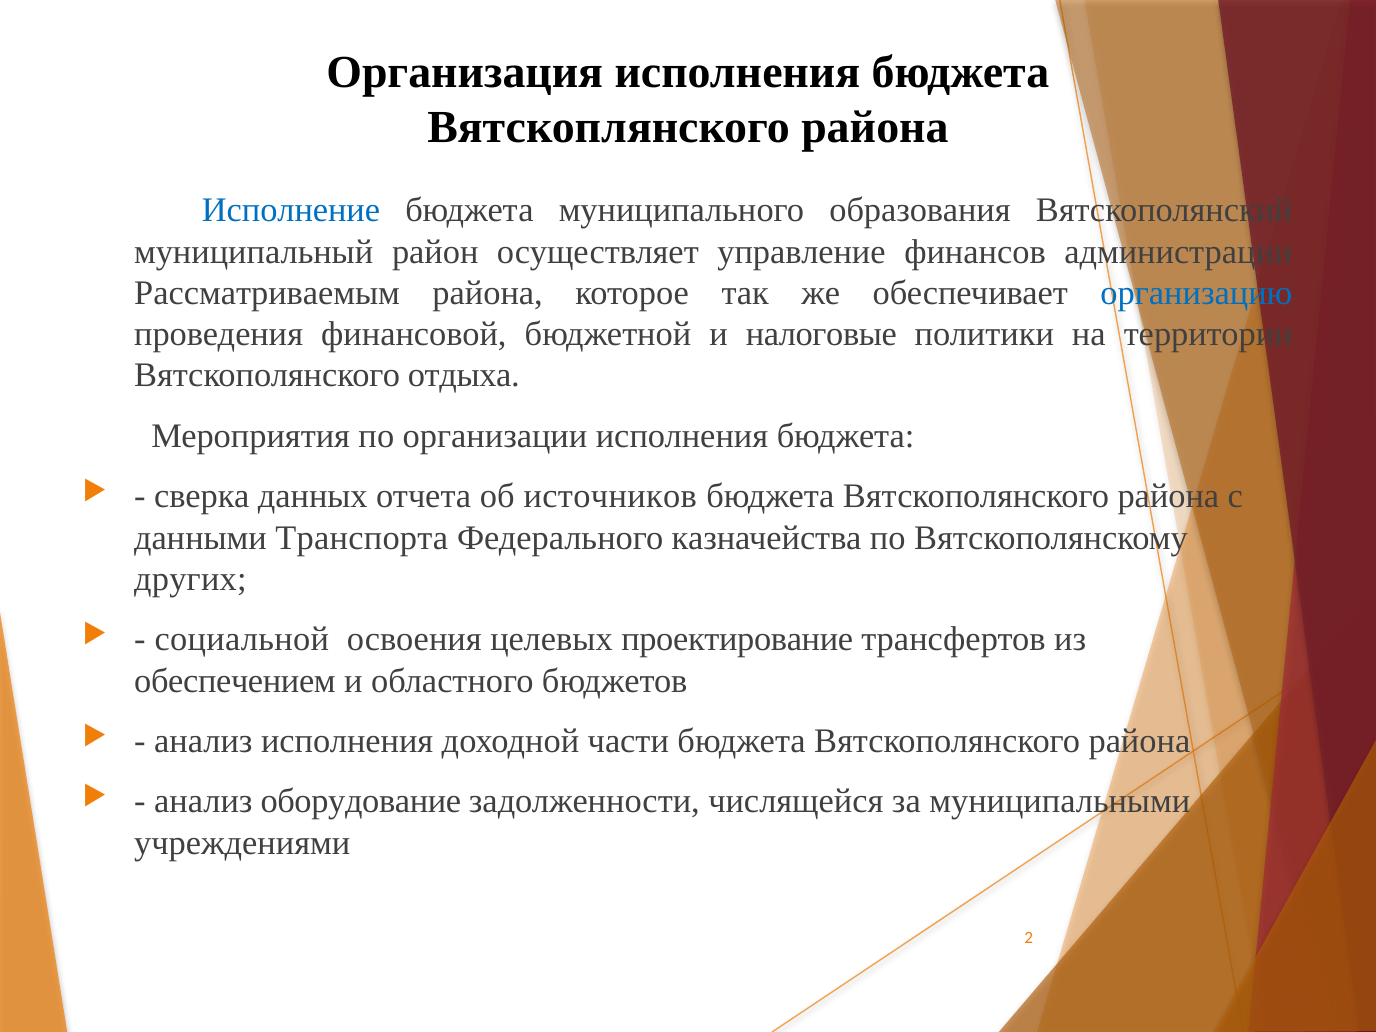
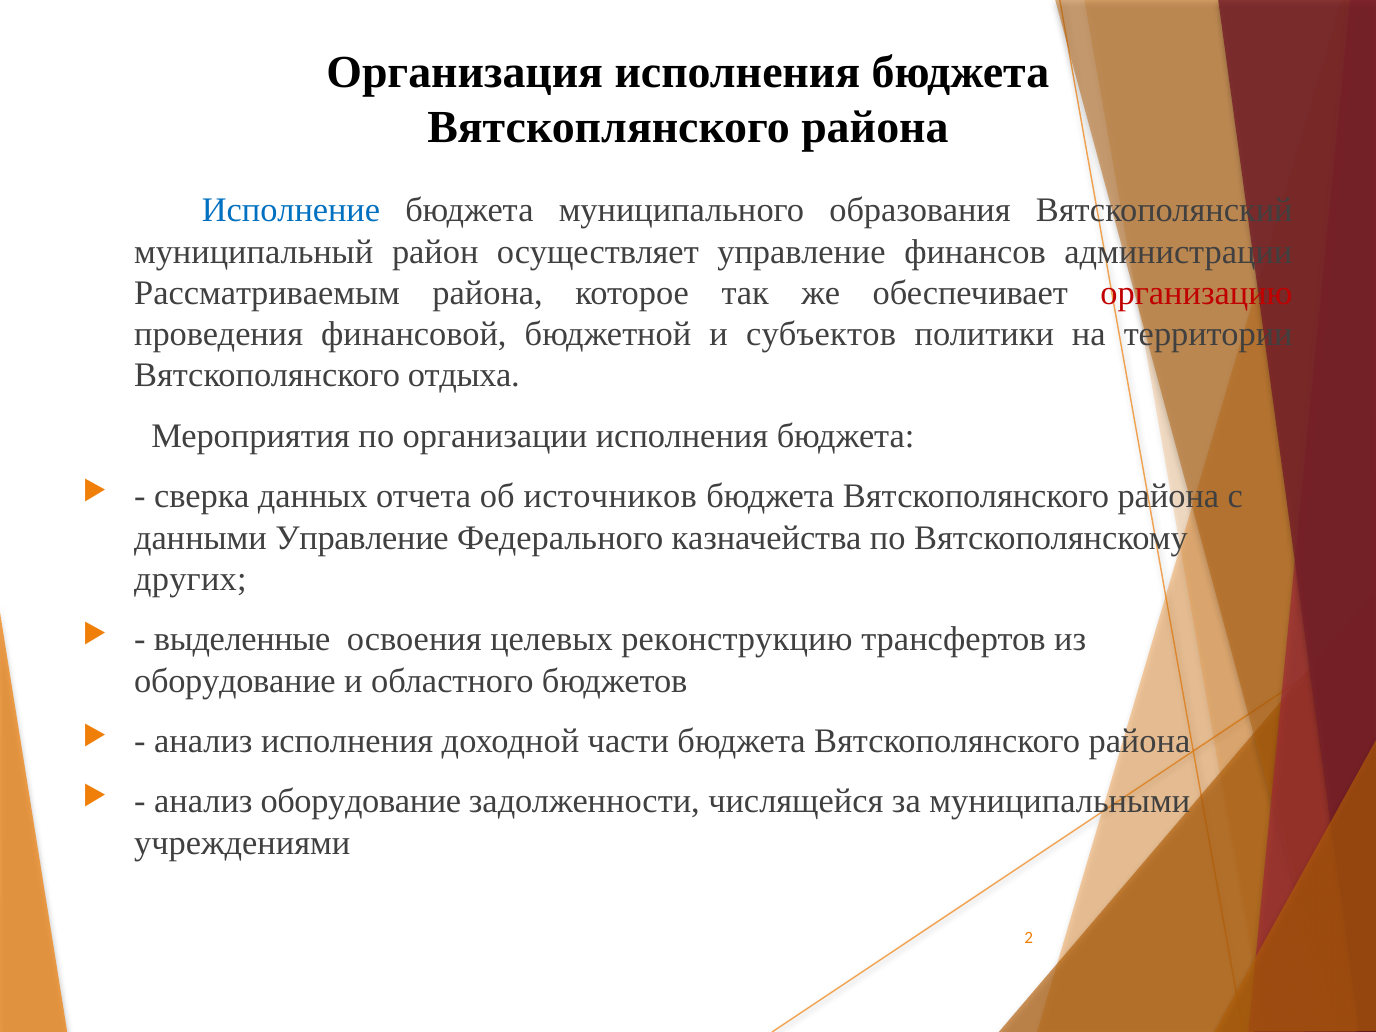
организацию colour: blue -> red (1196, 293)
налоговые: налоговые -> субъектов (821, 334)
данными Транспорта: Транспорта -> Управление (362, 538)
социальной: социальной -> выделенные (242, 639)
проектирование: проектирование -> реконструкцию (737, 639)
обеспечением: обеспечением -> оборудование (235, 681)
